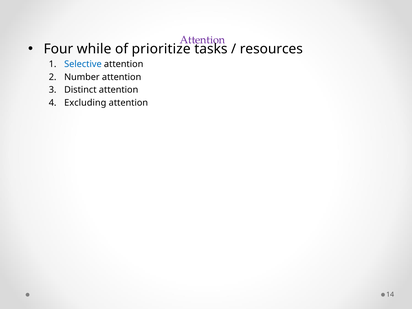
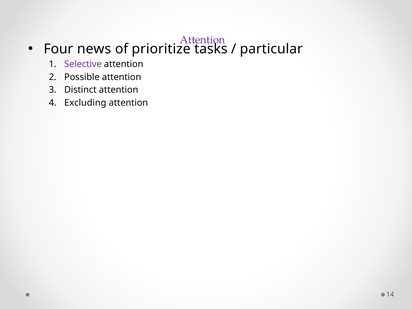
while: while -> news (94, 49)
resources: resources -> particular (271, 49)
Selective colour: blue -> purple (83, 64)
Number: Number -> Possible (82, 77)
